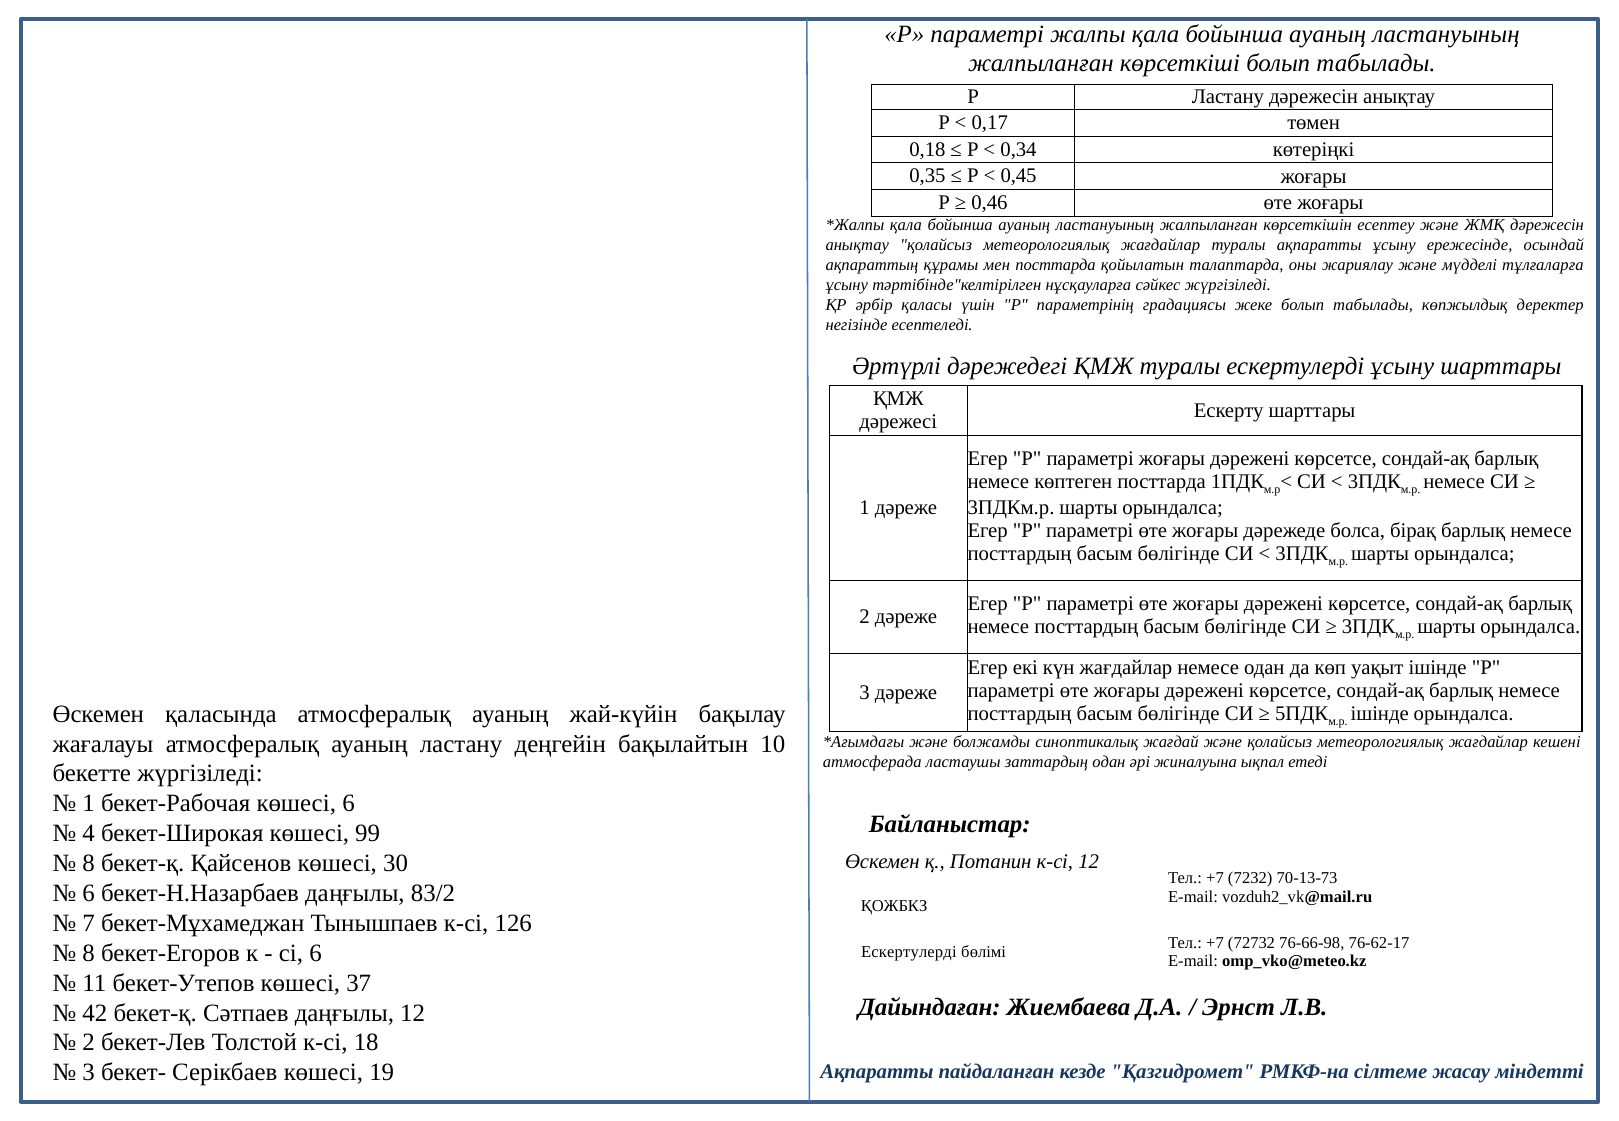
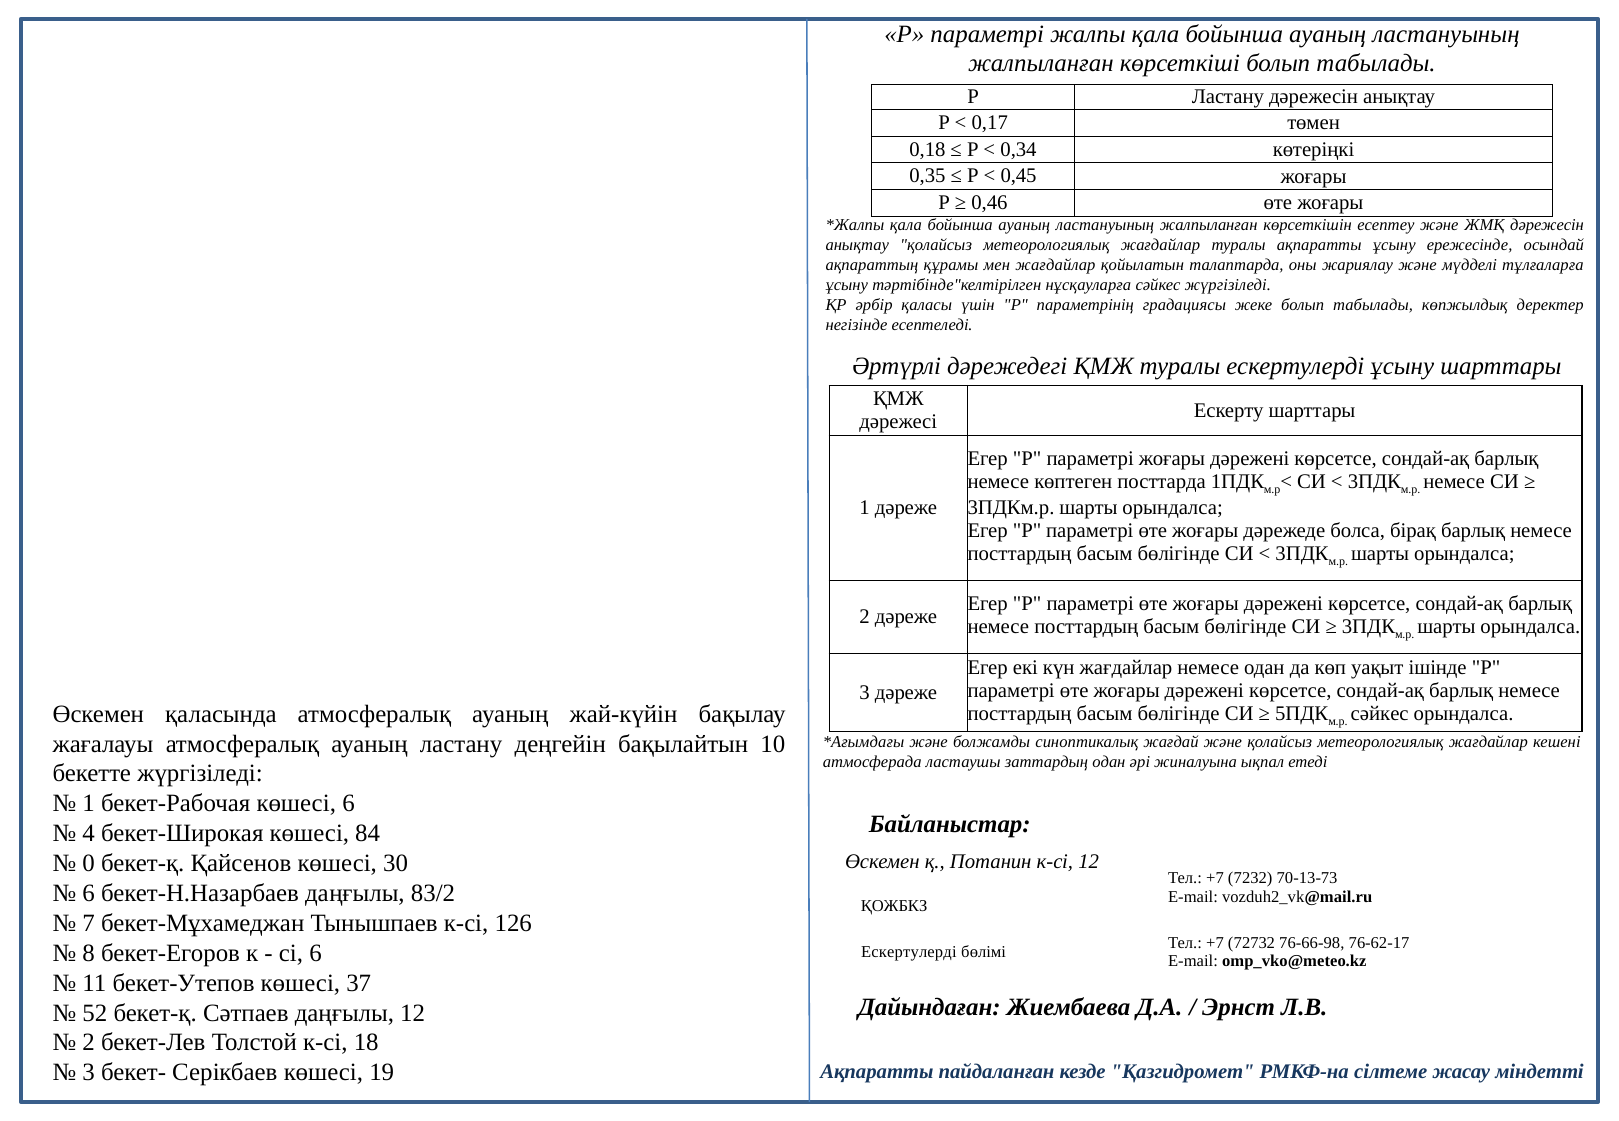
мен посттарда: посттарда -> жағдайлар (1056, 265)
ішінде: ішінде -> сәйкес (1380, 713)
99: 99 -> 84 (368, 833)
8: 8 -> 0 (89, 863)
42: 42 -> 52 (95, 1013)
